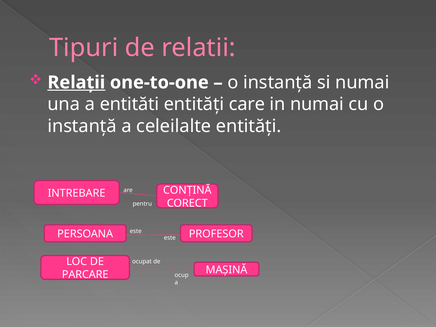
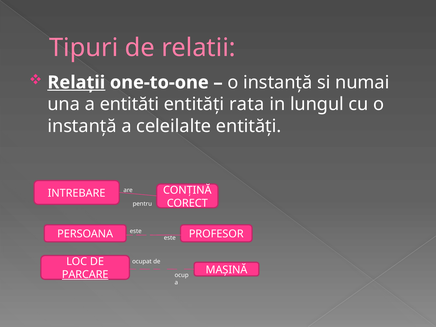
care: care -> rata (247, 104)
in numai: numai -> lungul (317, 104)
PARCARE underline: none -> present (85, 275)
